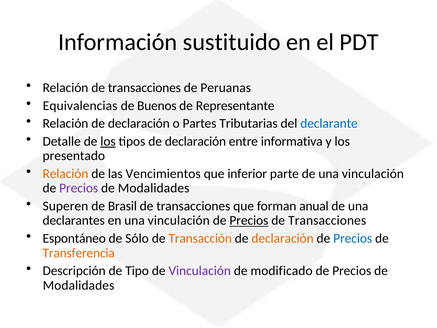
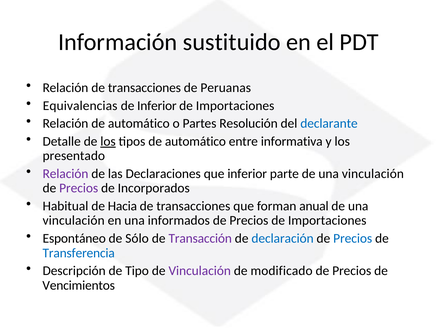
de Buenos: Buenos -> Inferior (157, 106)
Representante: Representante -> Importaciones (235, 106)
Relación de declaración: declaración -> automático (139, 123)
Tributarias: Tributarias -> Resolución (249, 123)
tipos de declaración: declaración -> automático (195, 141)
Relación colour: orange -> purple (65, 174)
Vencimientos: Vencimientos -> Declaraciones (163, 174)
Modalidades: Modalidades -> Incorporados (154, 188)
Superen: Superen -> Habitual (65, 206)
Brasil: Brasil -> Hacia (122, 206)
declarantes: declarantes -> vinculación (74, 220)
en una vinculación: vinculación -> informados (179, 220)
Precios underline: present -> none (249, 220)
Transacciones: Transacciones -> Importaciones (327, 220)
Transacción colour: orange -> purple (200, 238)
declaración colour: orange -> blue (283, 238)
Transferencia colour: orange -> blue (79, 253)
Modalidades: Modalidades -> Vencimientos (79, 285)
